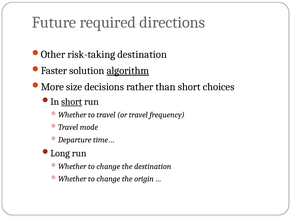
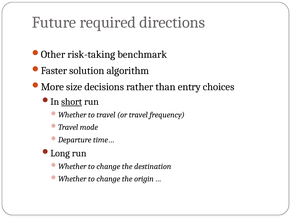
risk-taking destination: destination -> benchmark (142, 55)
algorithm underline: present -> none (128, 71)
than short: short -> entry (189, 87)
